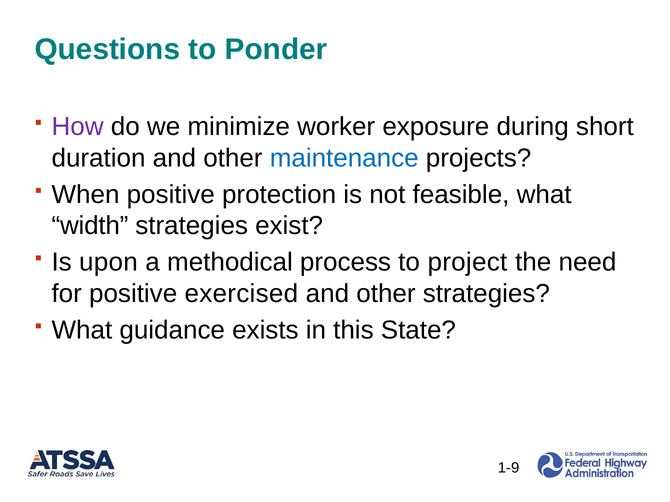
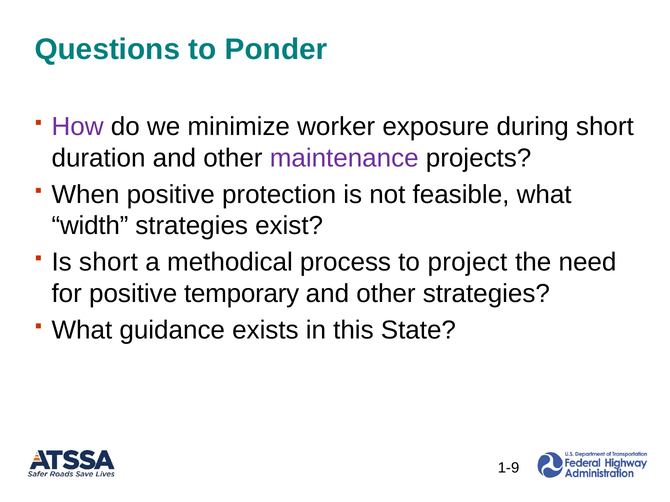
maintenance colour: blue -> purple (344, 158)
Is upon: upon -> short (108, 262)
exercised: exercised -> temporary (242, 294)
